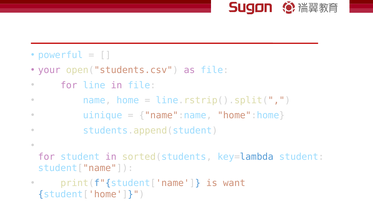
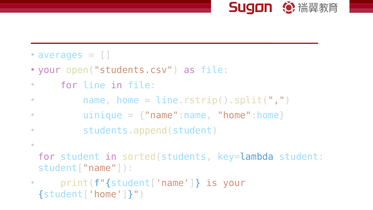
powerful: powerful -> averages (60, 55)
is want: want -> your (234, 183)
